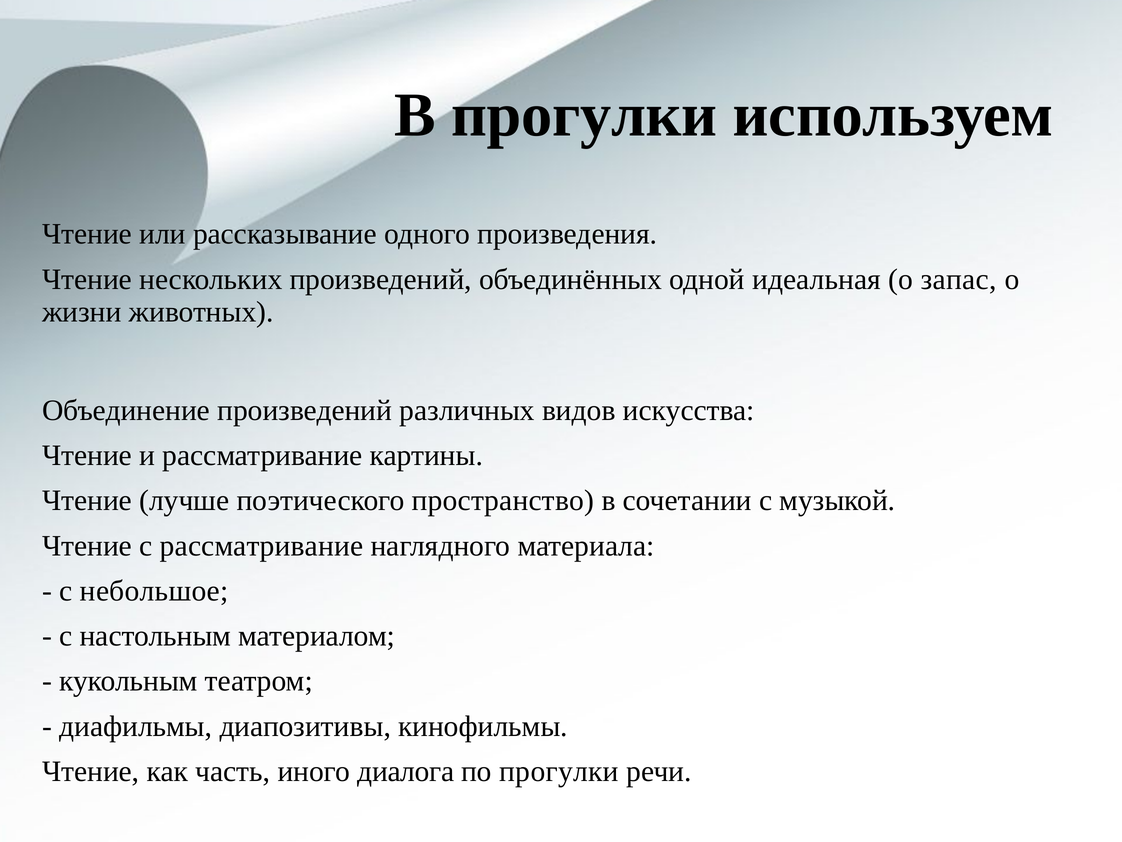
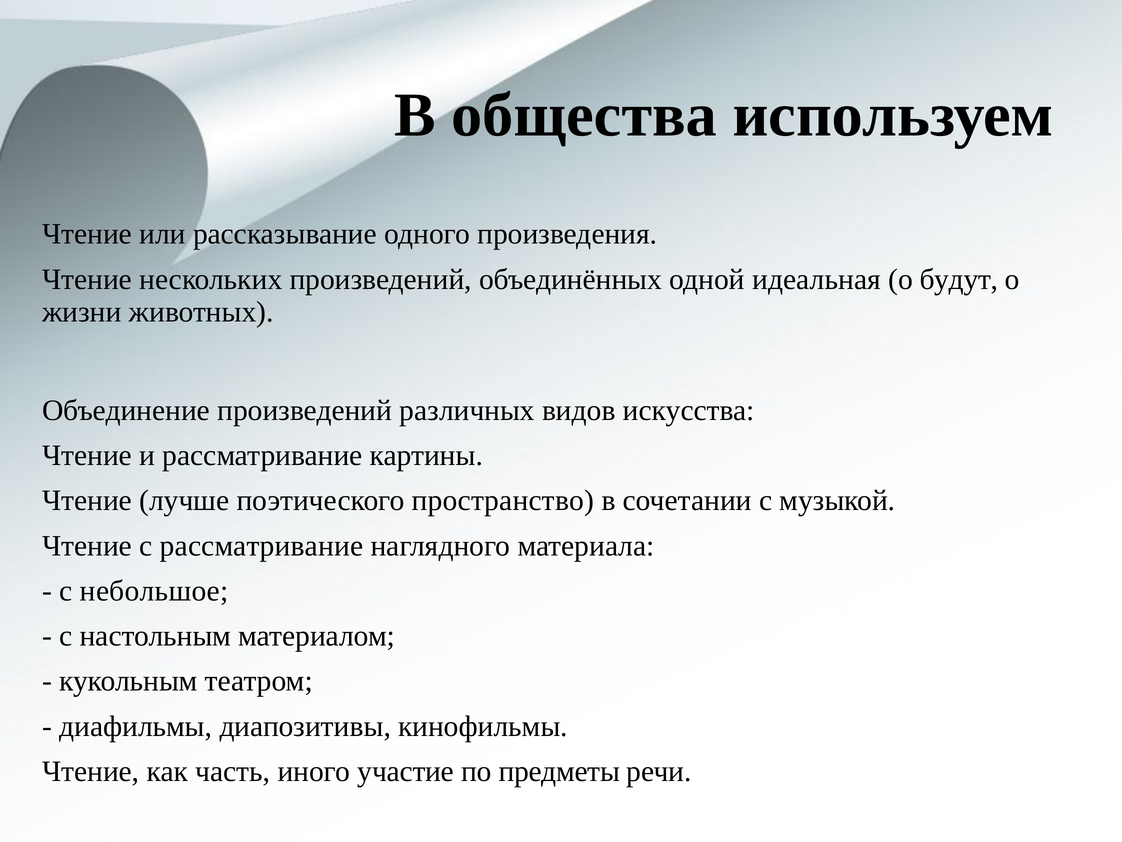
В прогулки: прогулки -> общества (584, 115)
запас: запас -> будут (959, 279)
диалога: диалога -> участие (406, 771)
по прогулки: прогулки -> предметы (559, 771)
